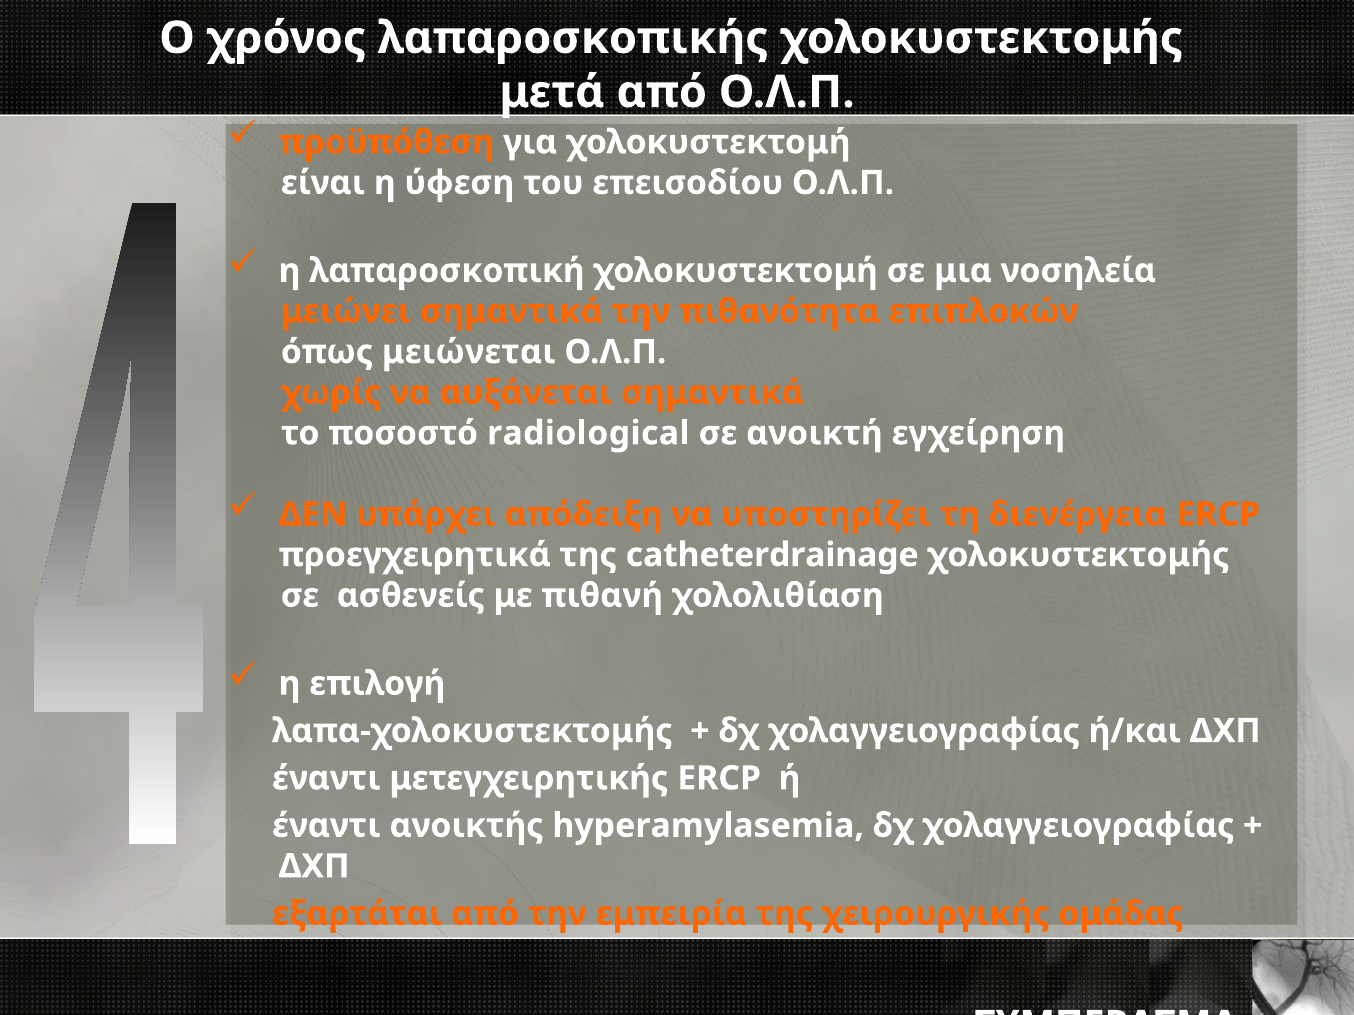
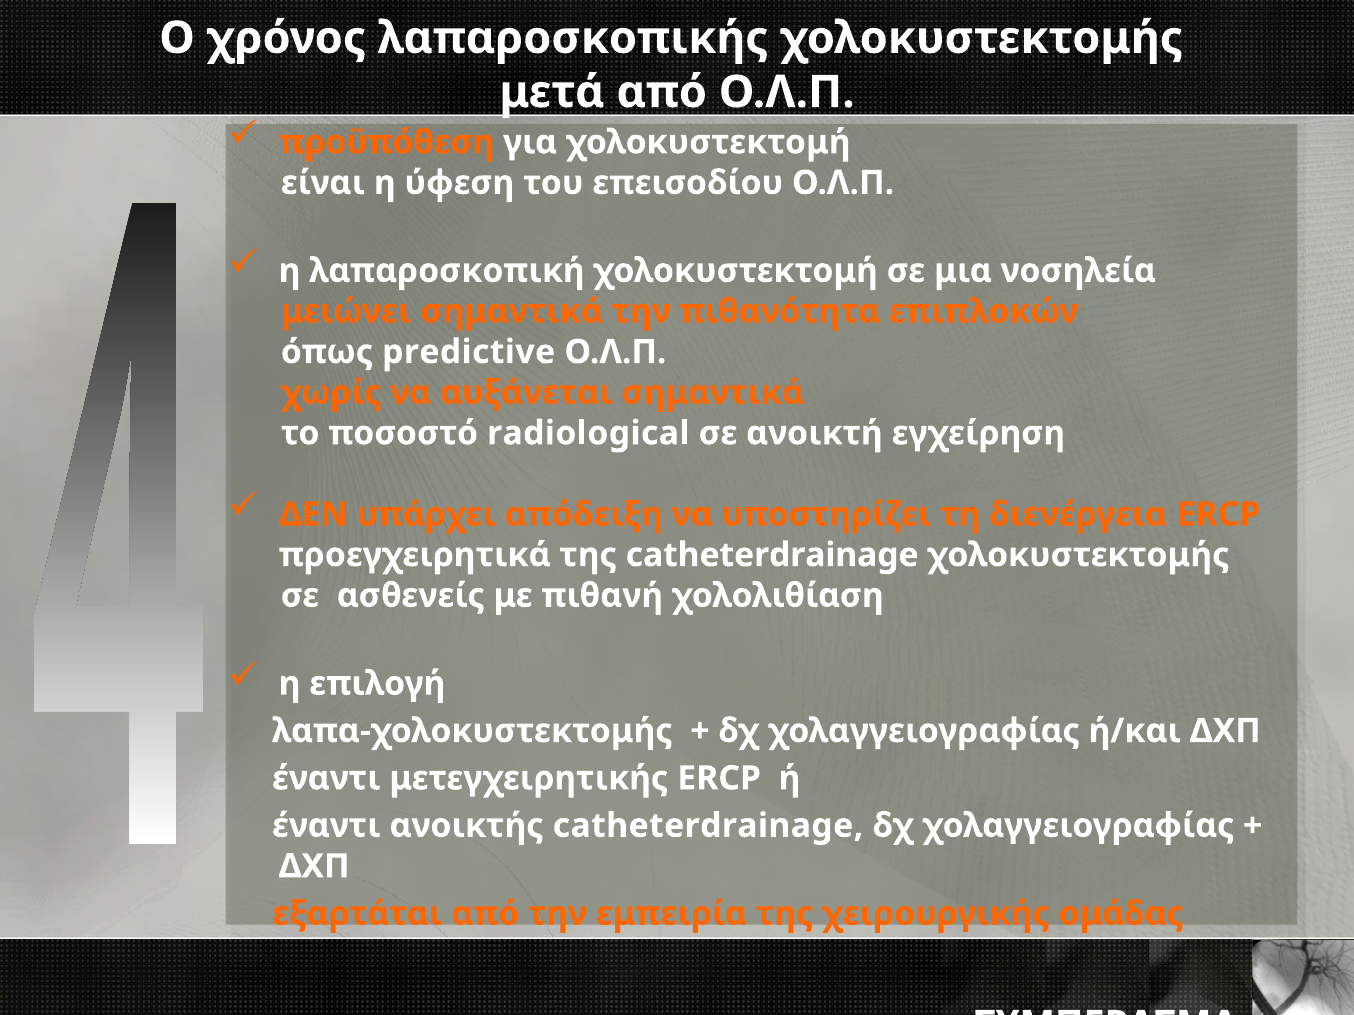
μειώνεται: μειώνεται -> predictive (469, 352)
ανοικτής hyperamylasemia: hyperamylasemia -> catheterdrainage (708, 826)
